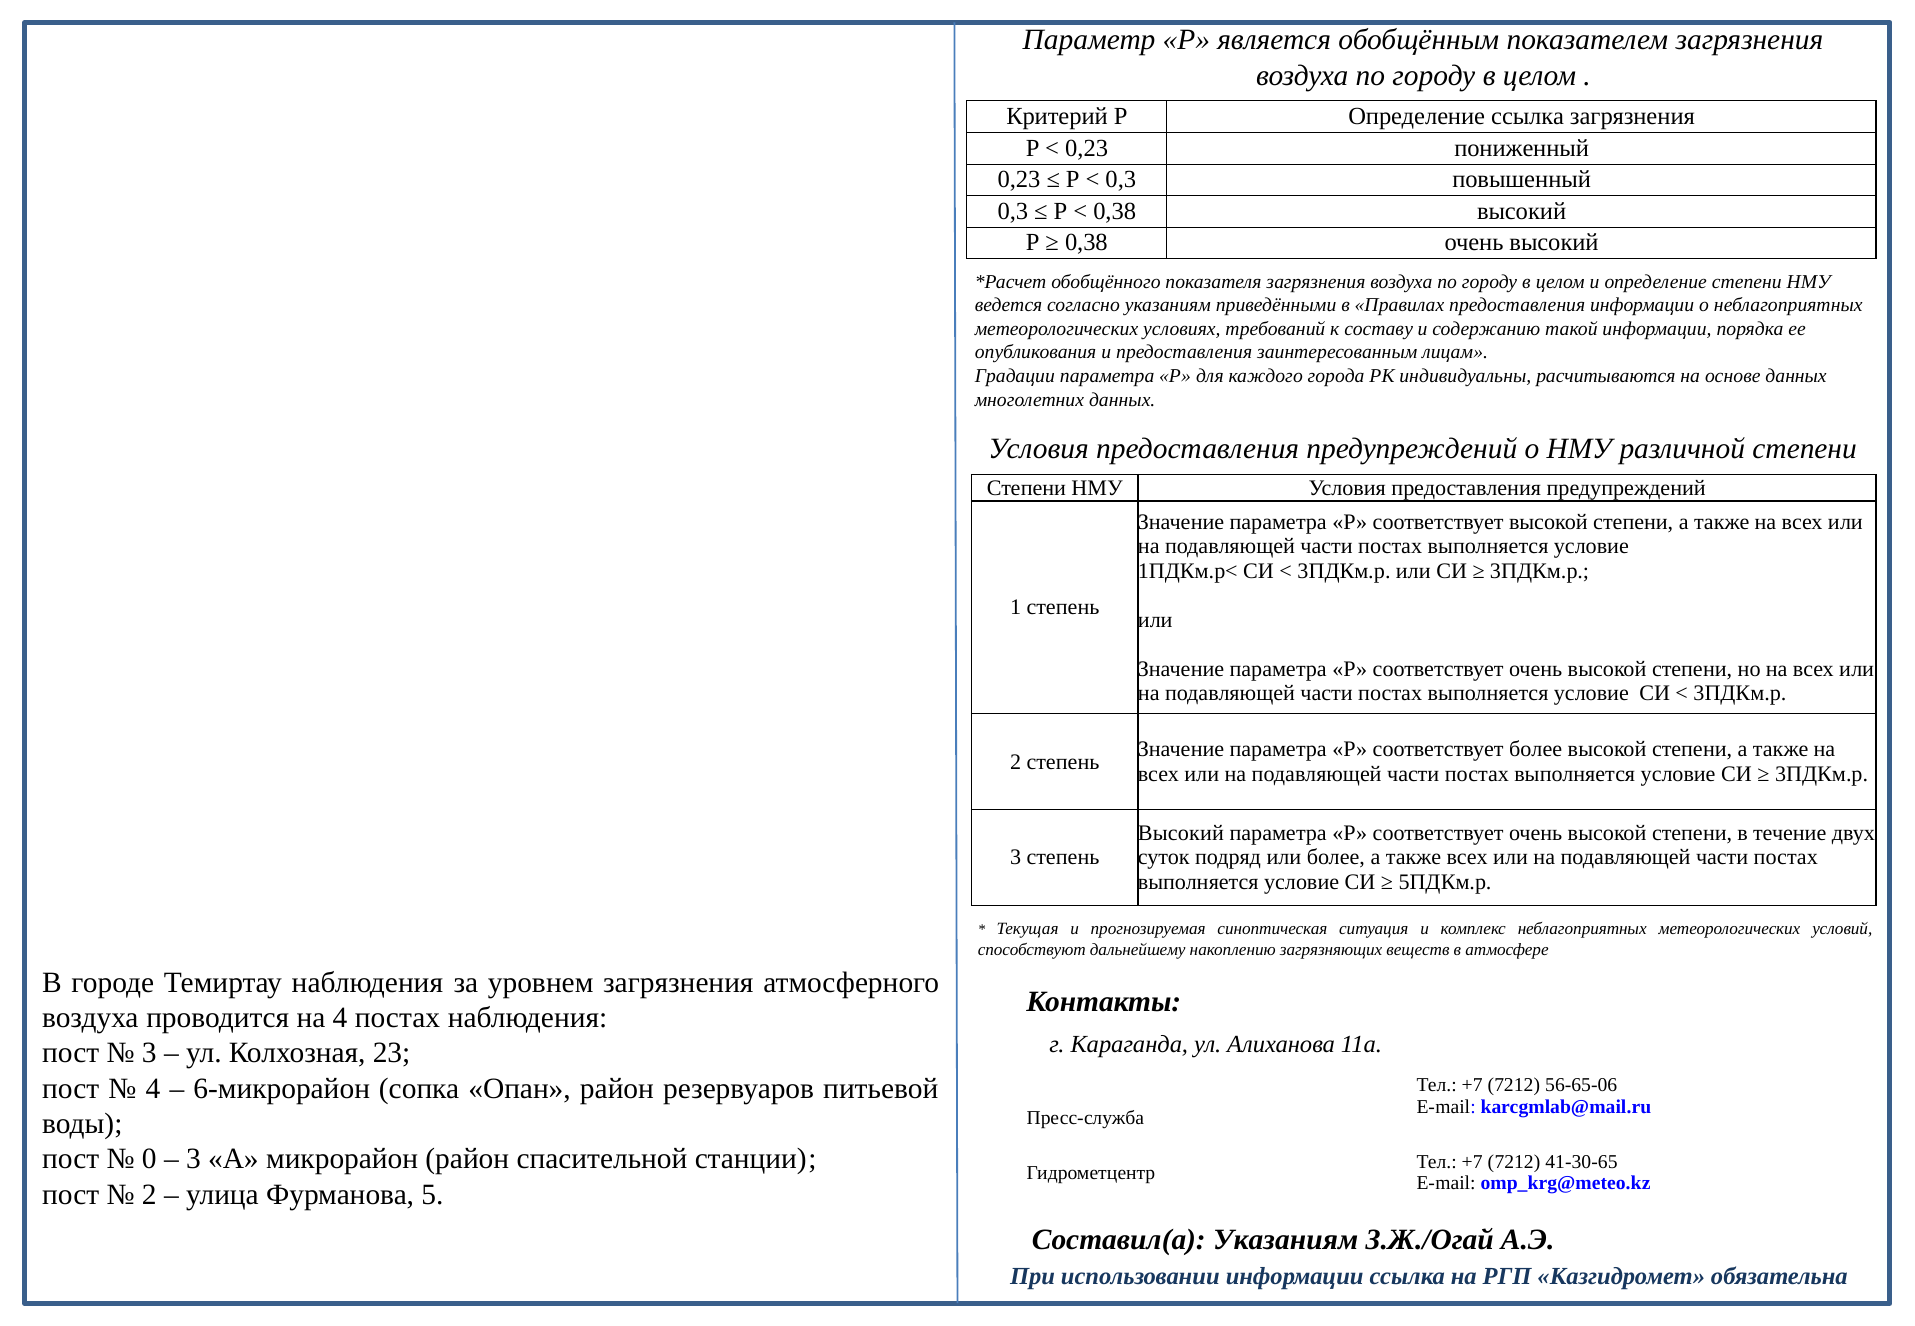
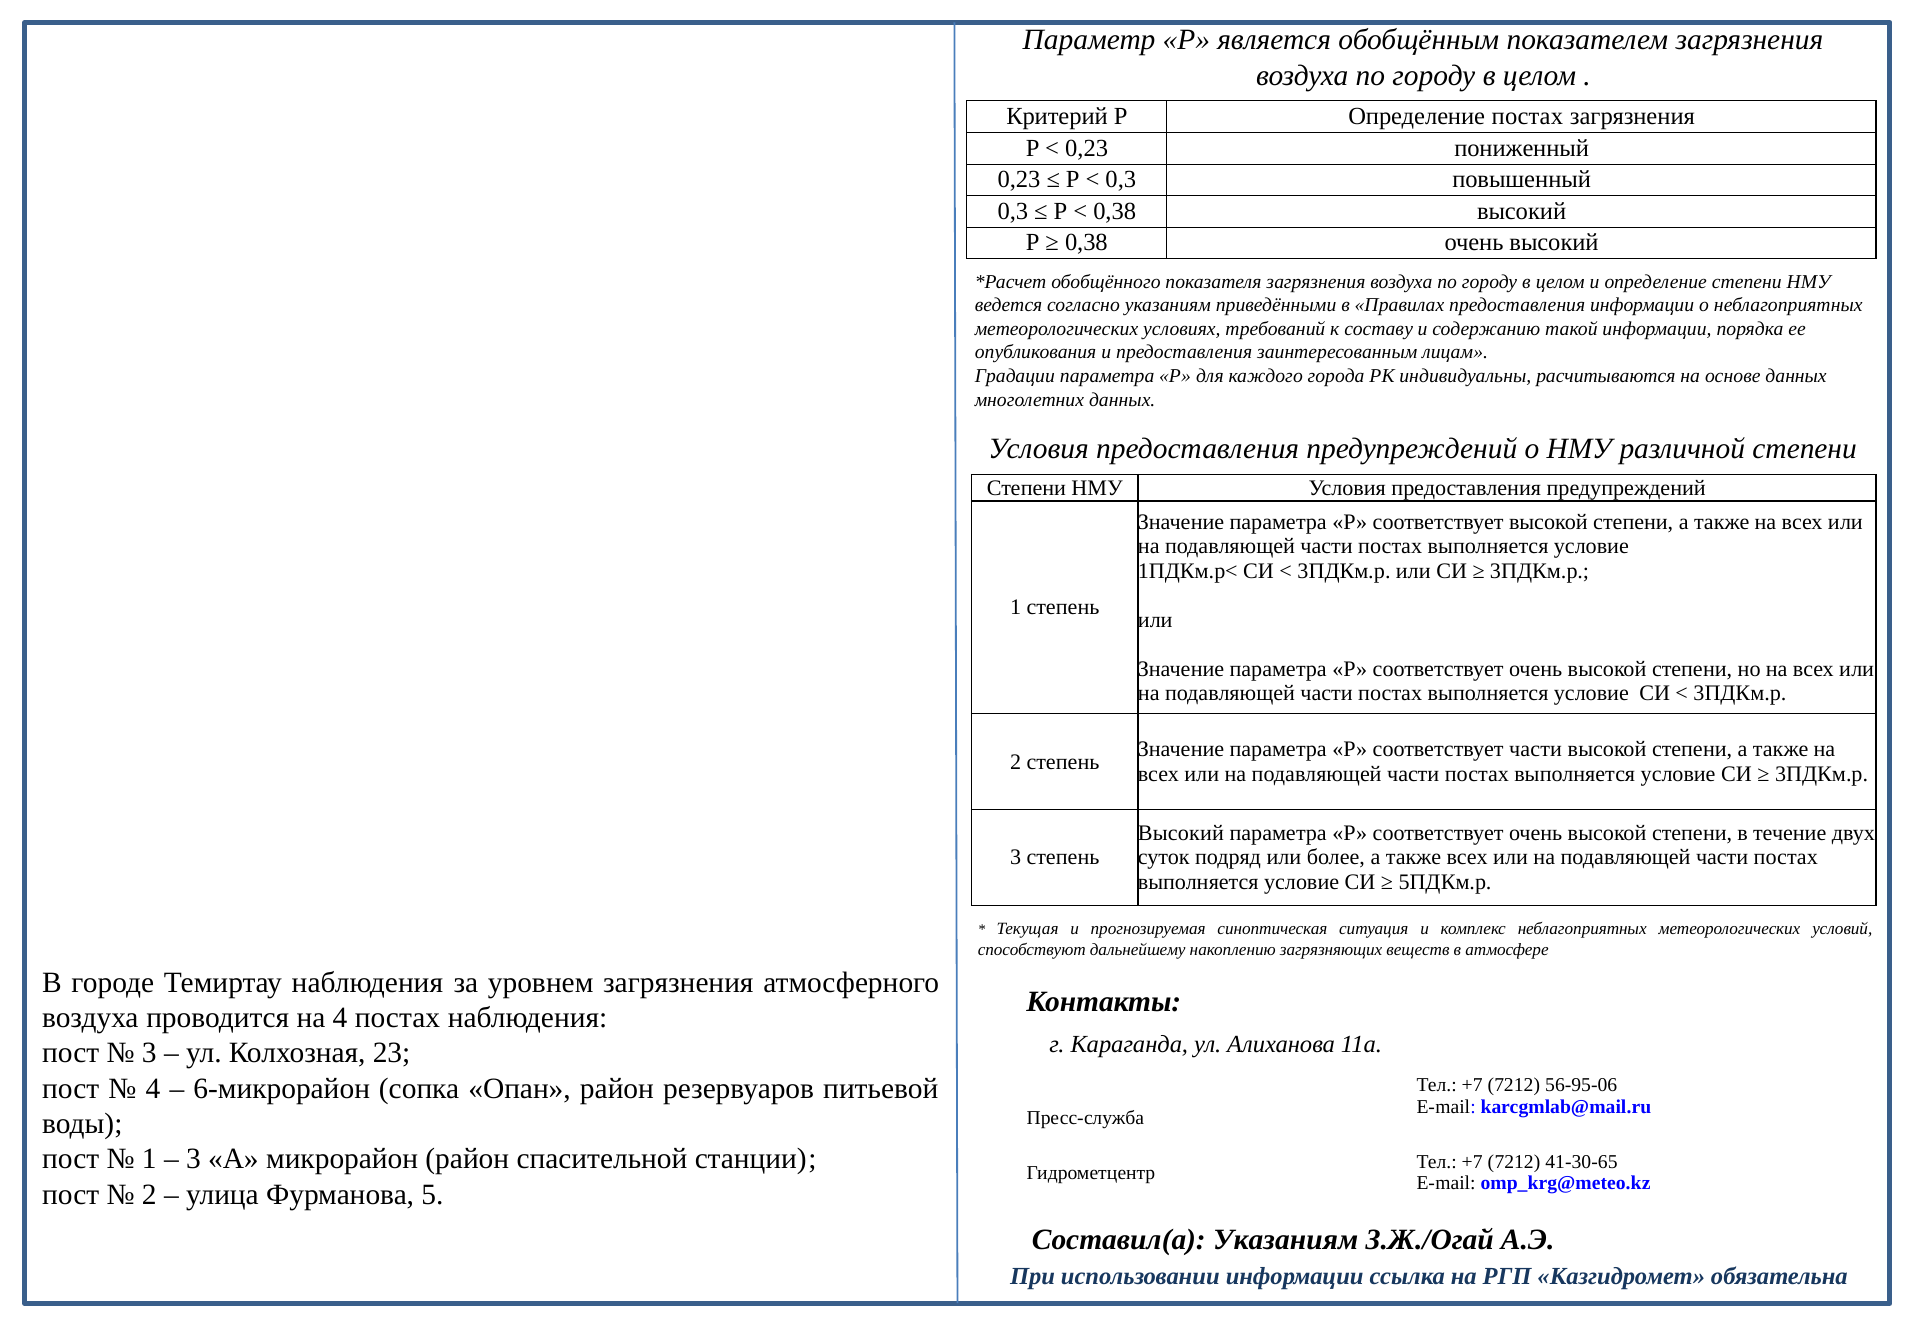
Определение ссылка: ссылка -> постах (1527, 116)
соответствует более: более -> части (1536, 750)
56-65-06: 56-65-06 -> 56-95-06 (1581, 1085)
0: 0 -> 1 (149, 1159)
